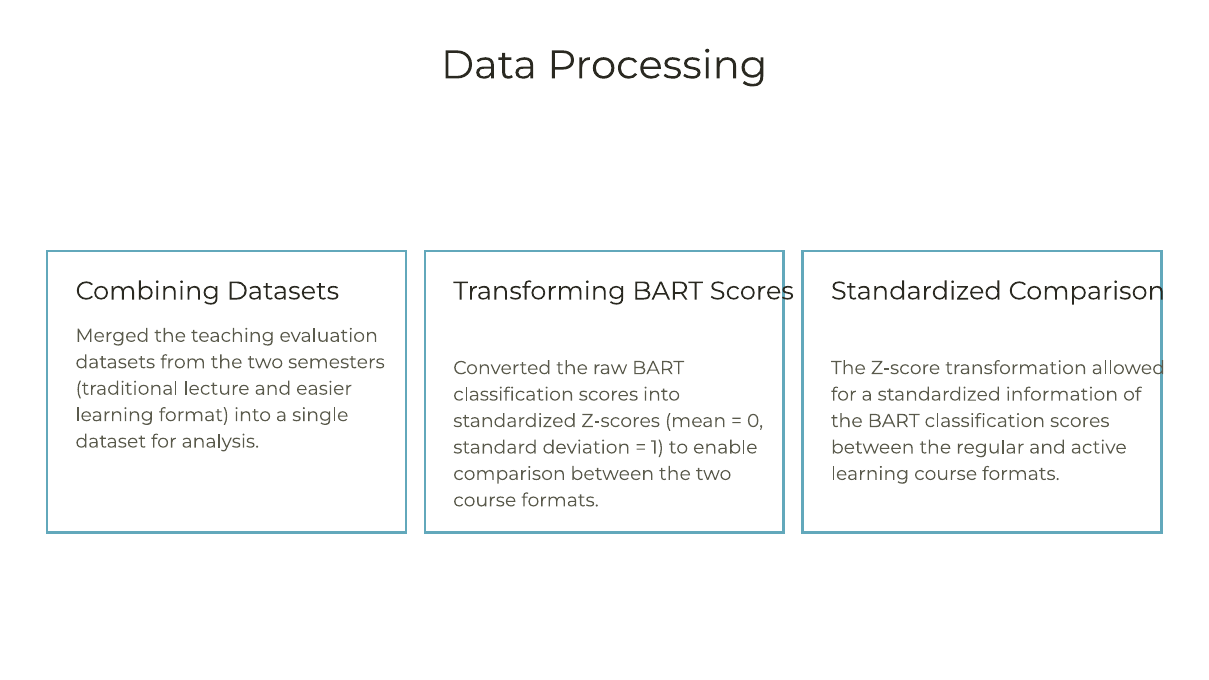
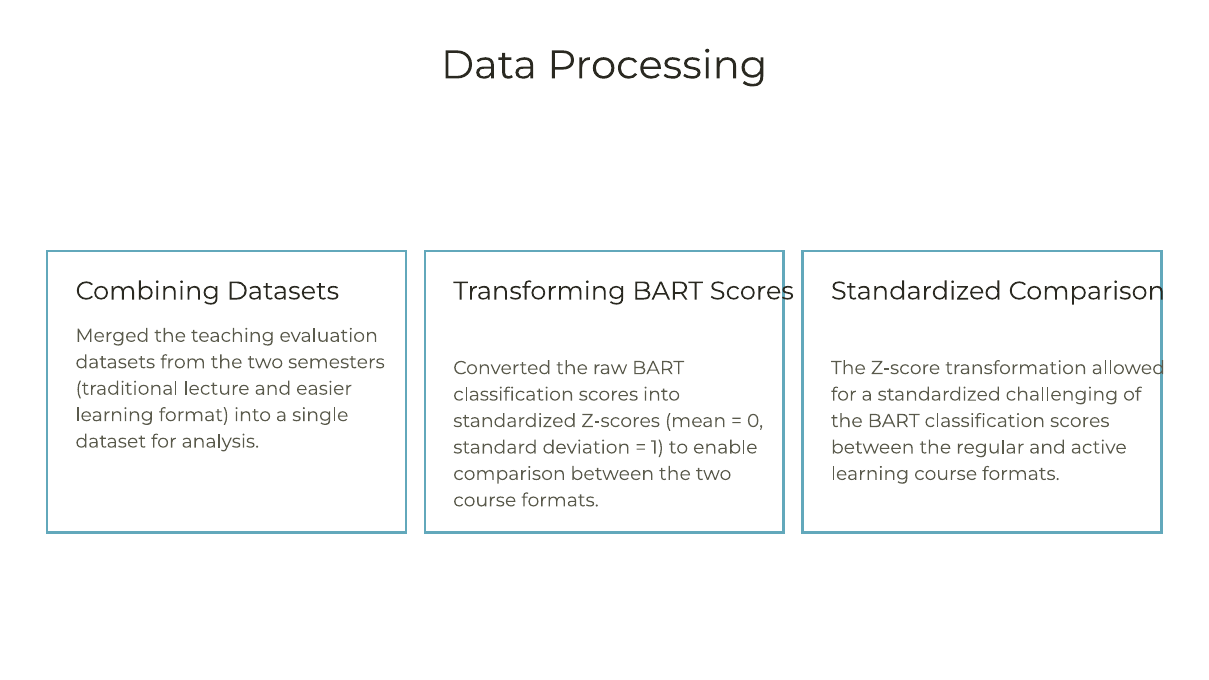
information: information -> challenging (1062, 394)
